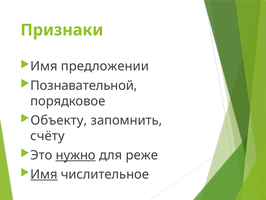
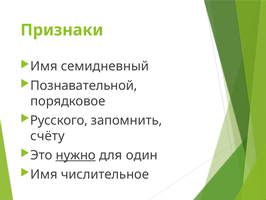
предложении: предложении -> семидневный (105, 66)
Объекту: Объекту -> Русского (59, 120)
реже: реже -> один (142, 155)
Имя underline: present -> none (44, 174)
